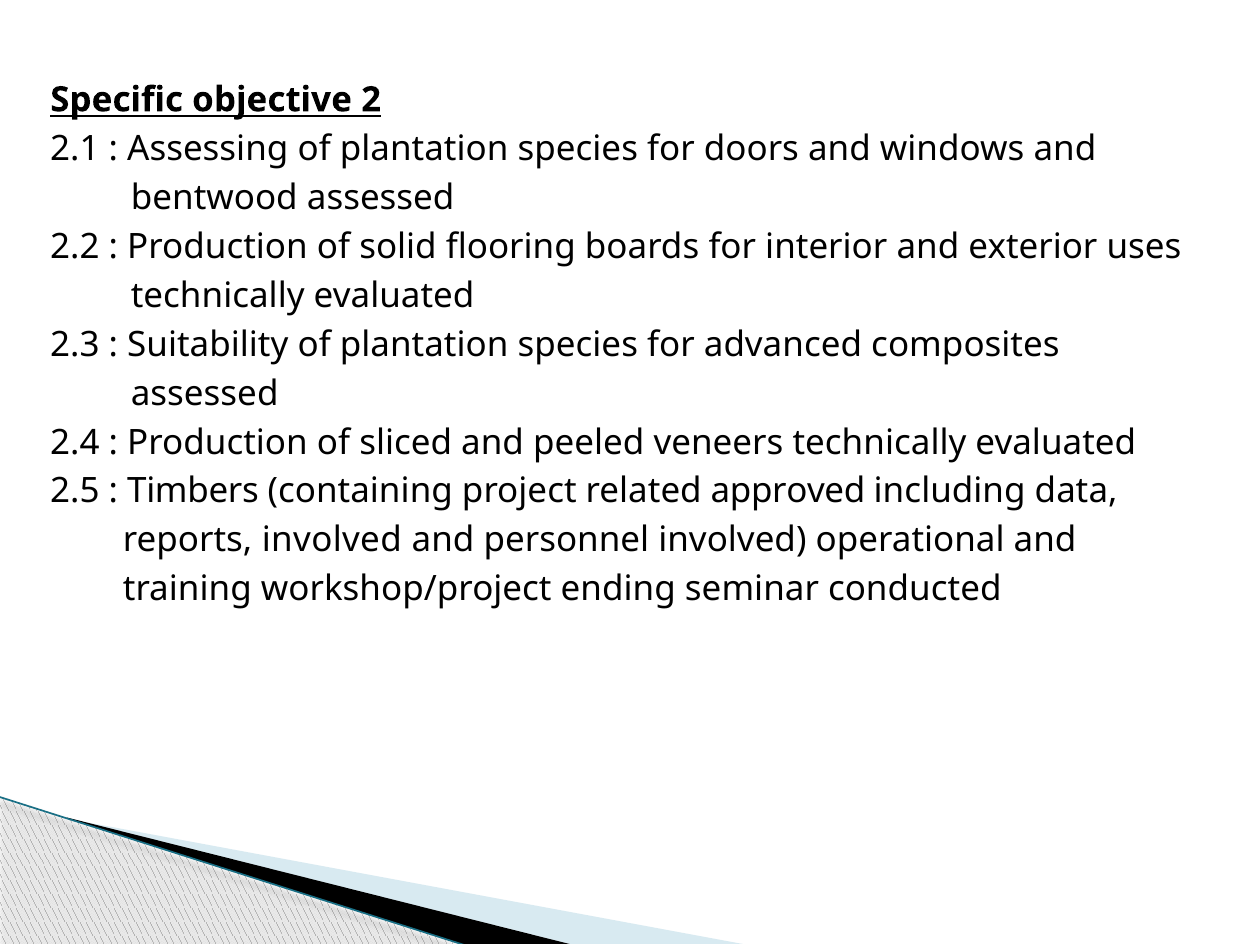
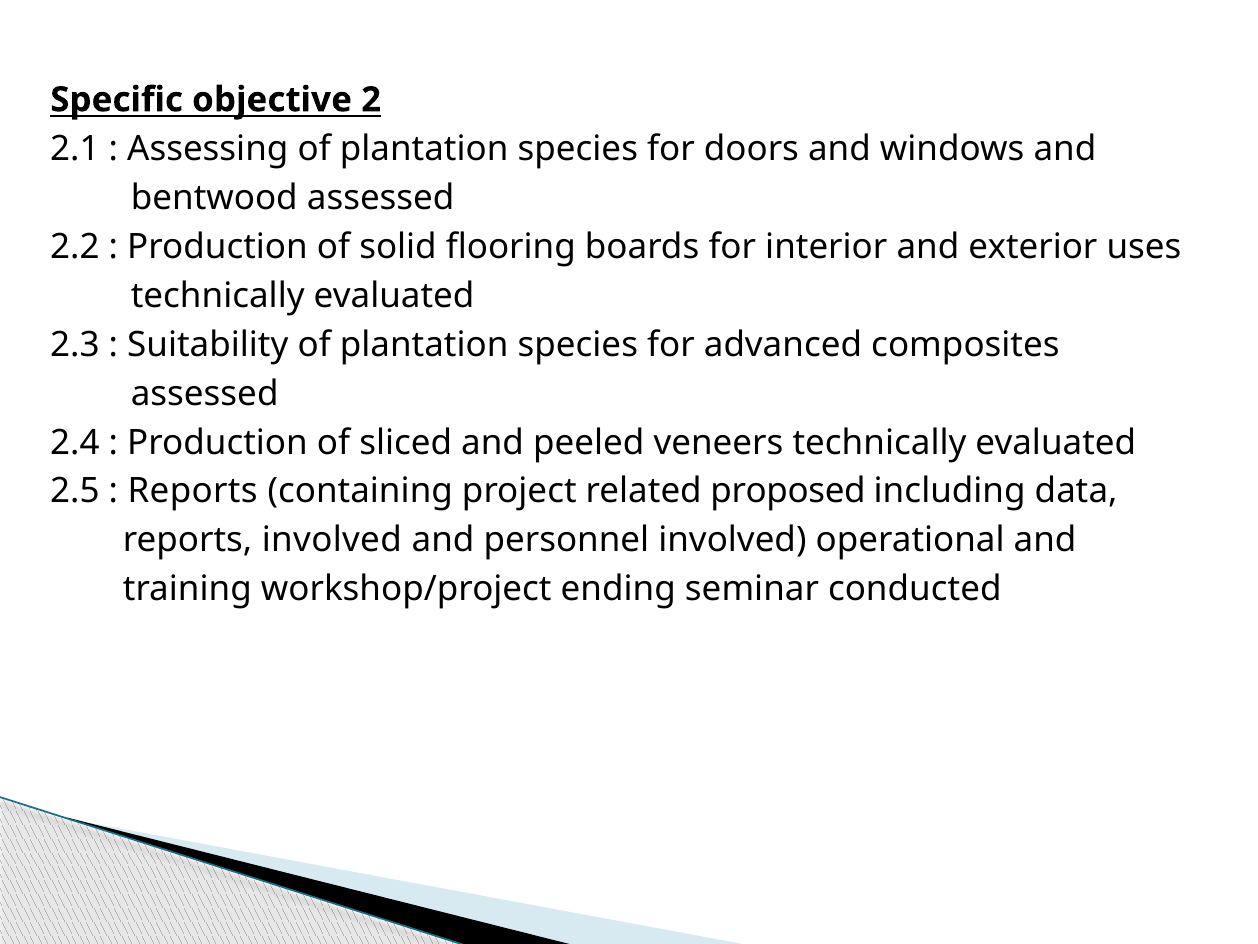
Timbers: Timbers -> Reports (193, 491)
approved: approved -> proposed (788, 491)
